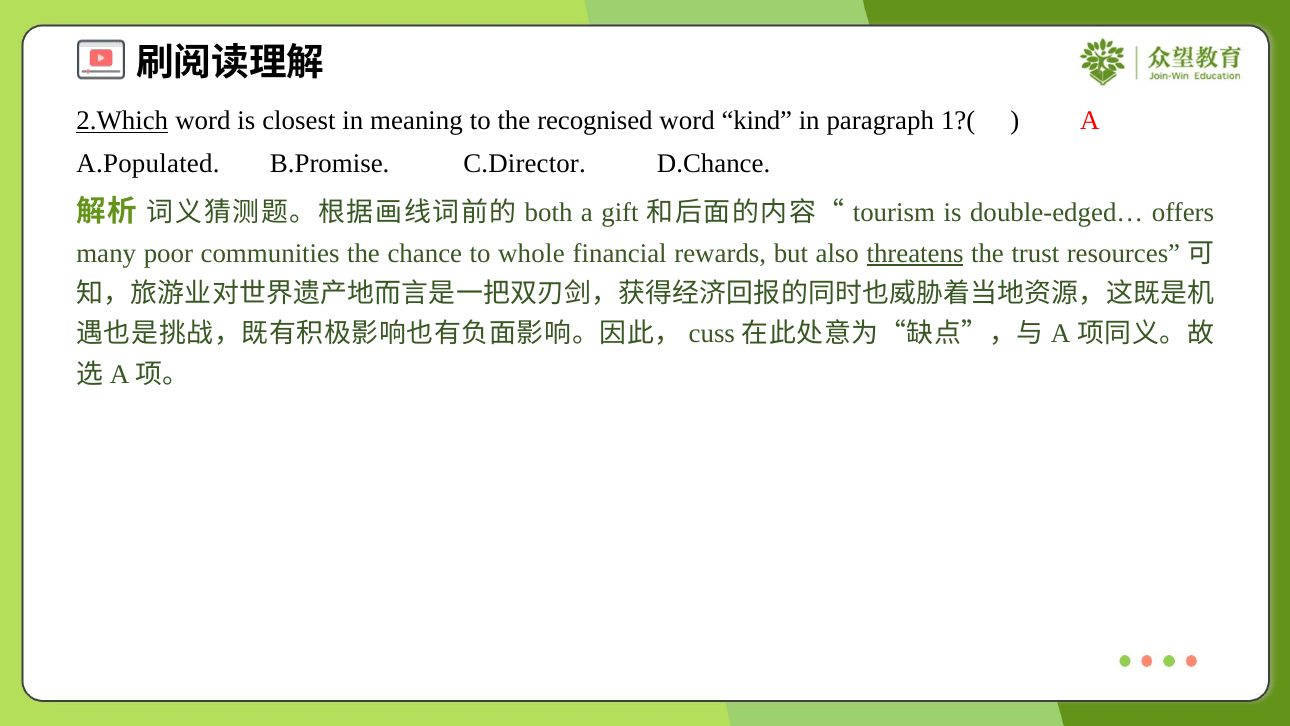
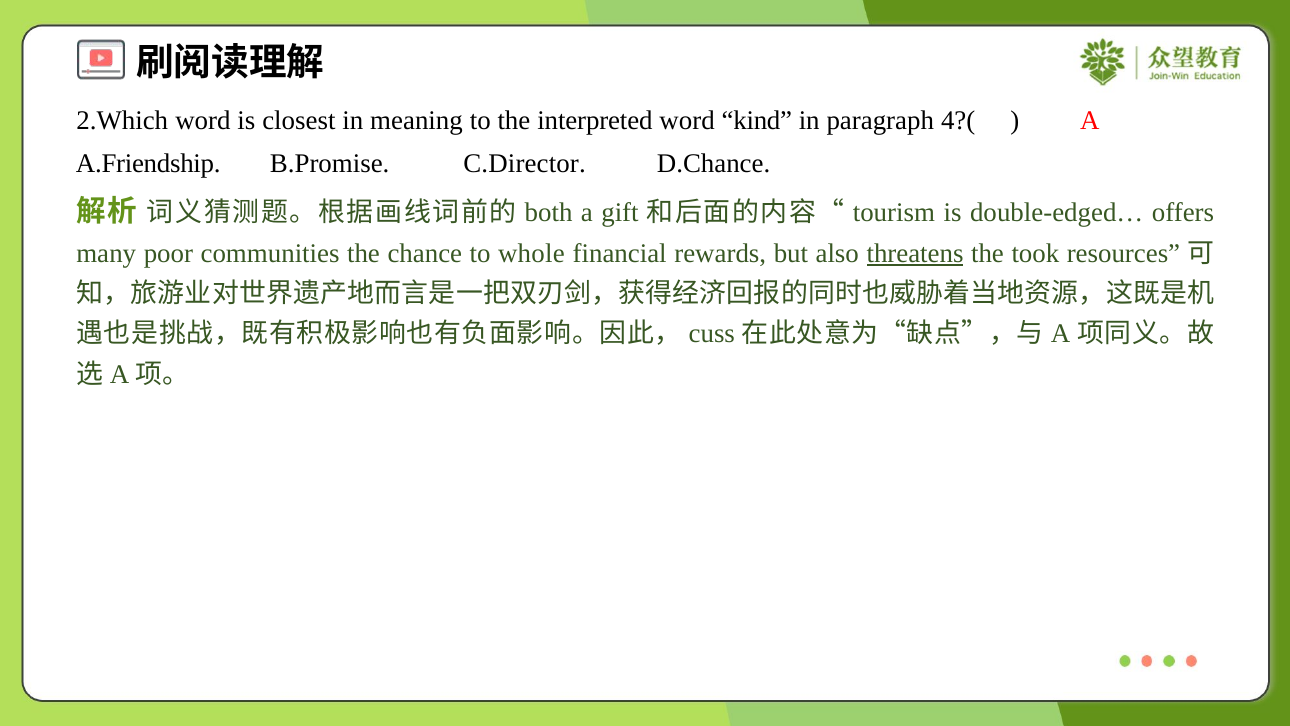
2.Which underline: present -> none (122, 121)
recognised: recognised -> interpreted (595, 121)
1?(: 1?( -> 4?( (958, 121)
A.Populated: A.Populated -> A.Friendship (148, 164)
trust: trust -> took (1035, 253)
